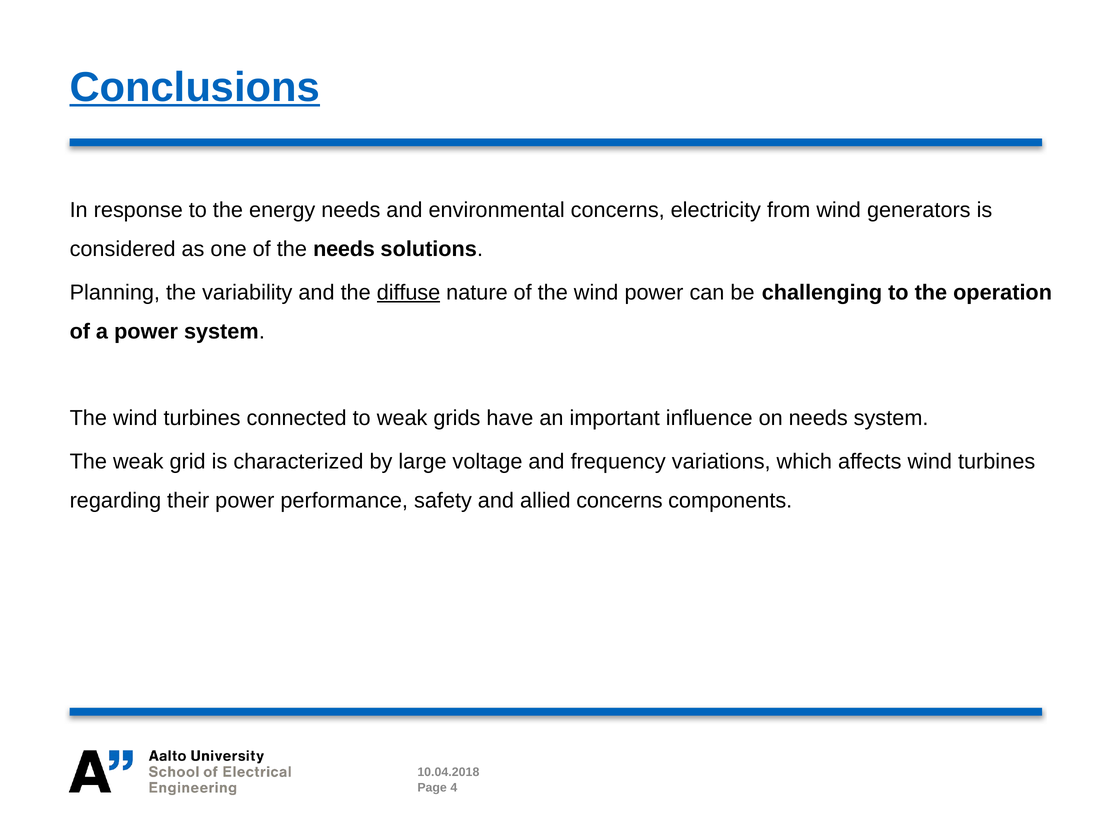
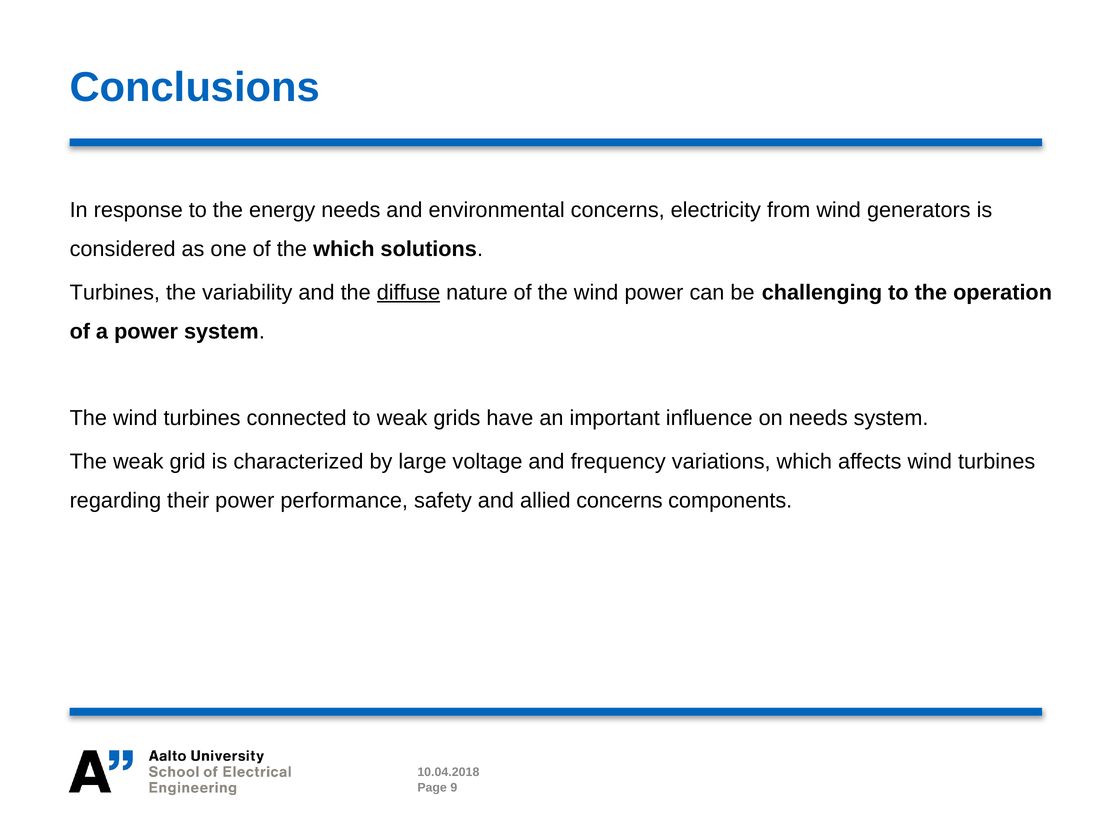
Conclusions underline: present -> none (195, 87)
the needs: needs -> which (344, 249)
Planning: Planning -> Turbines (115, 292)
4: 4 -> 9 (454, 788)
